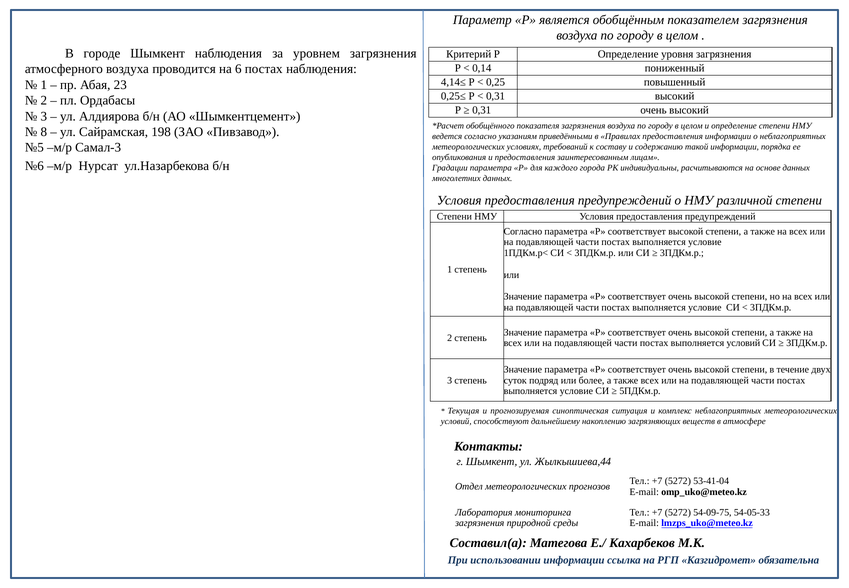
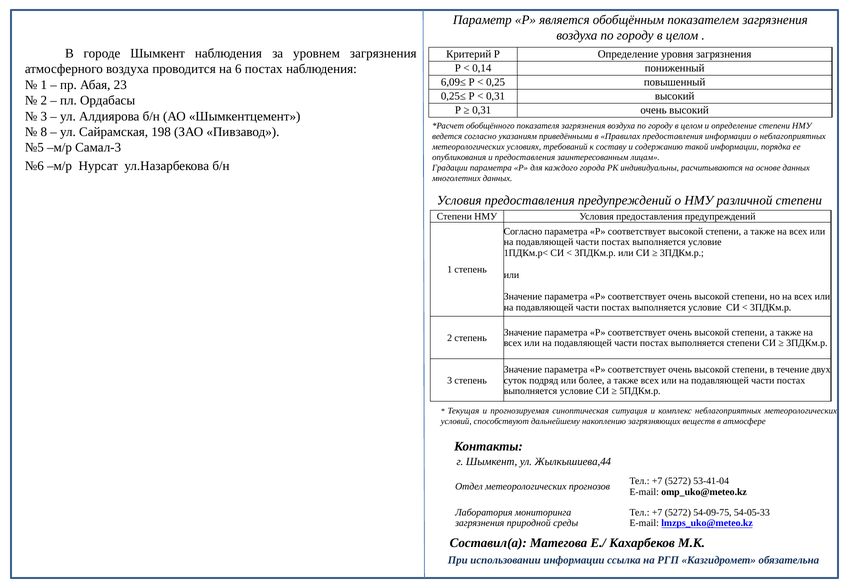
4,14≤: 4,14≤ -> 6,09≤ (453, 82)
выполняется условий: условий -> степени (743, 343)
